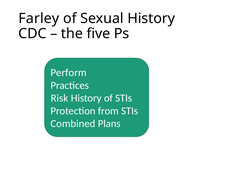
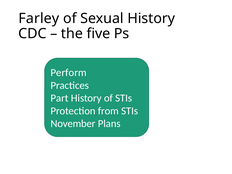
Risk: Risk -> Part (60, 98)
Combined: Combined -> November (73, 124)
